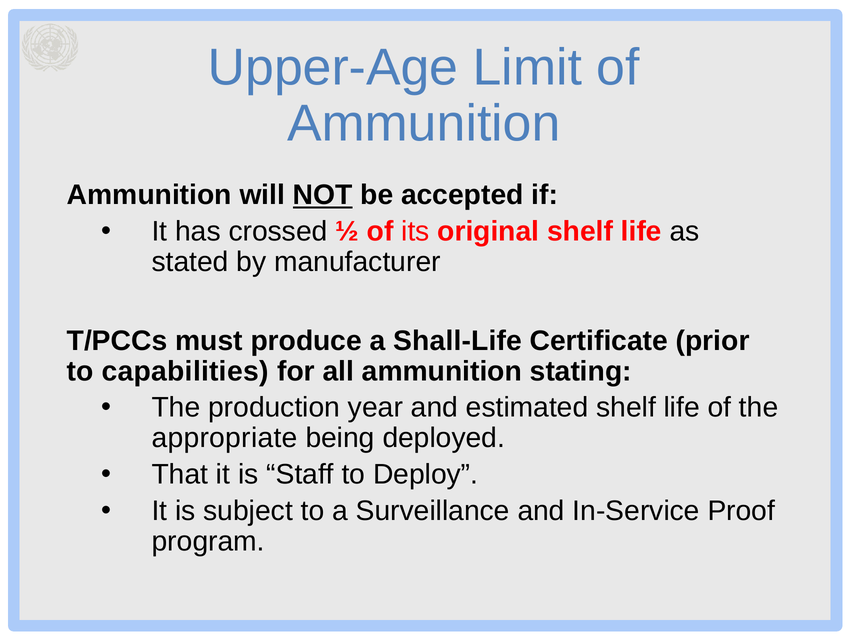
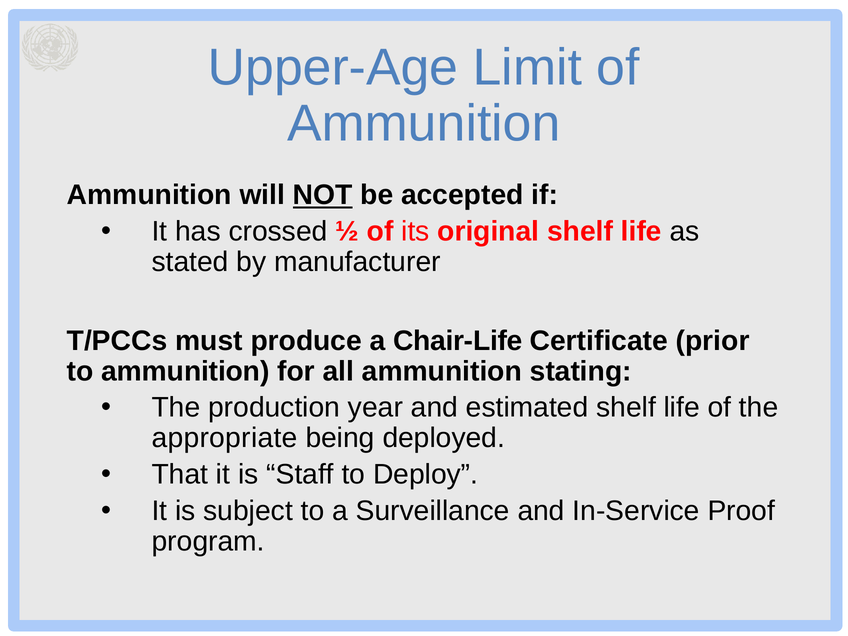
Shall-Life: Shall-Life -> Chair-Life (458, 341)
to capabilities: capabilities -> ammunition (185, 371)
